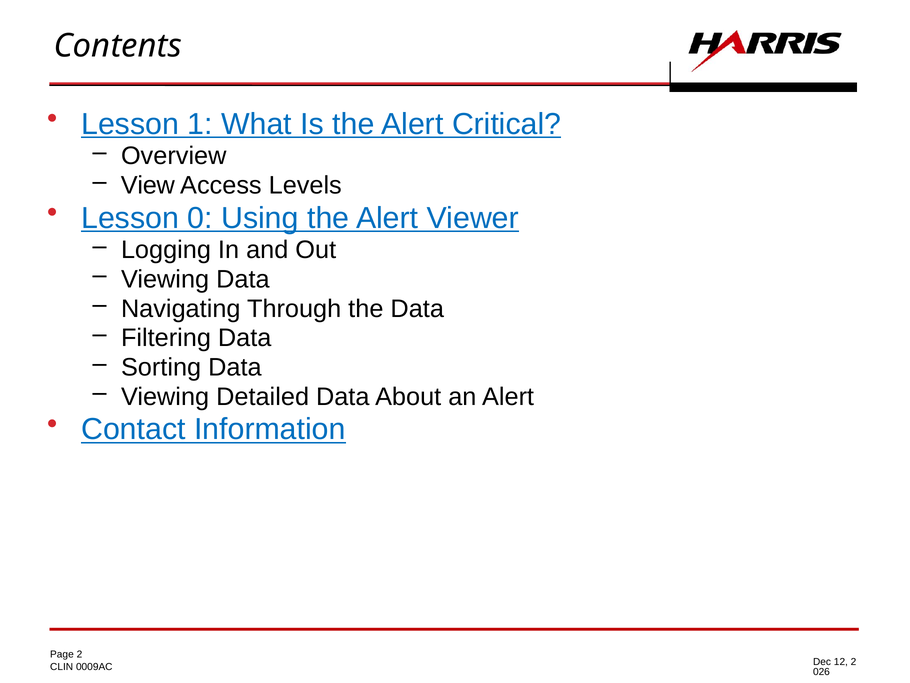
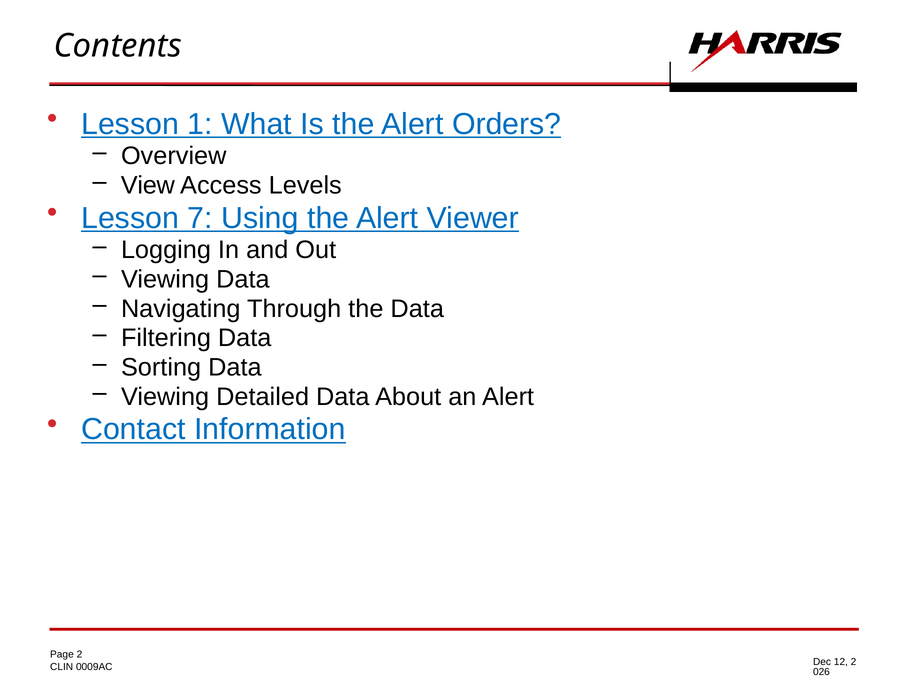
Critical: Critical -> Orders (507, 124)
0: 0 -> 7 (200, 218)
